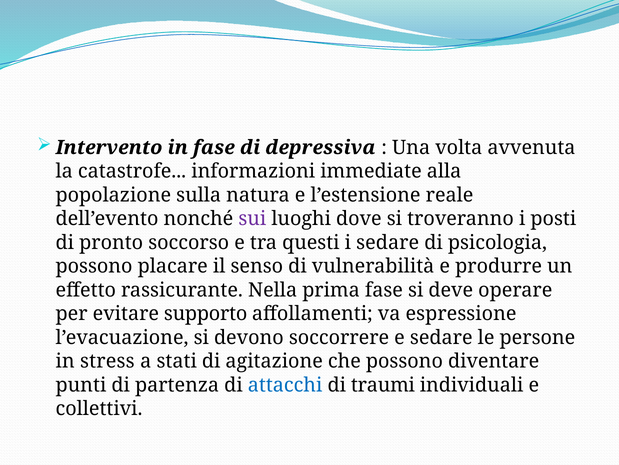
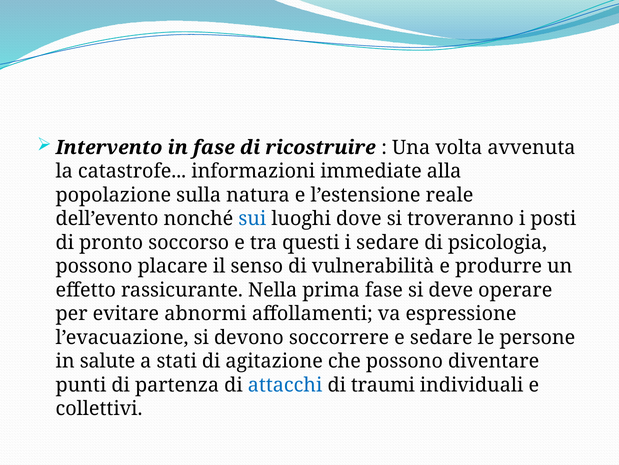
depressiva: depressiva -> ricostruire (320, 147)
sui colour: purple -> blue (252, 218)
supporto: supporto -> abnormi (205, 313)
stress: stress -> salute (108, 361)
